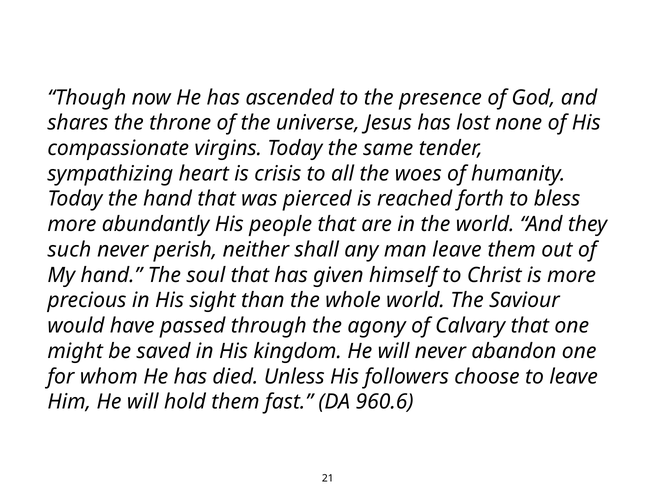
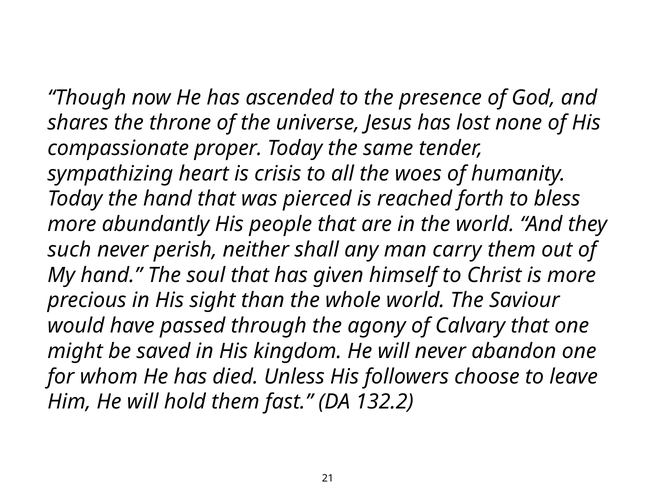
virgins: virgins -> proper (228, 148)
man leave: leave -> carry (457, 250)
960.6: 960.6 -> 132.2 (385, 402)
